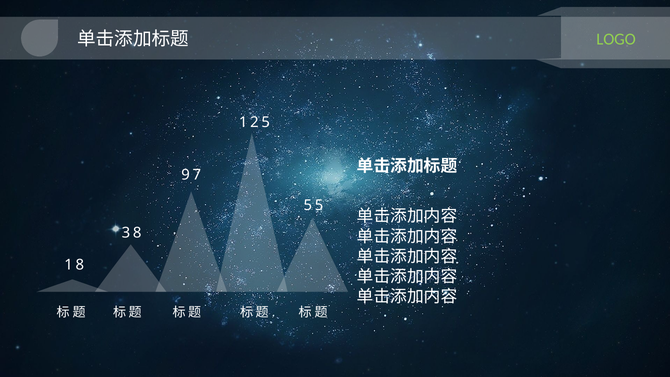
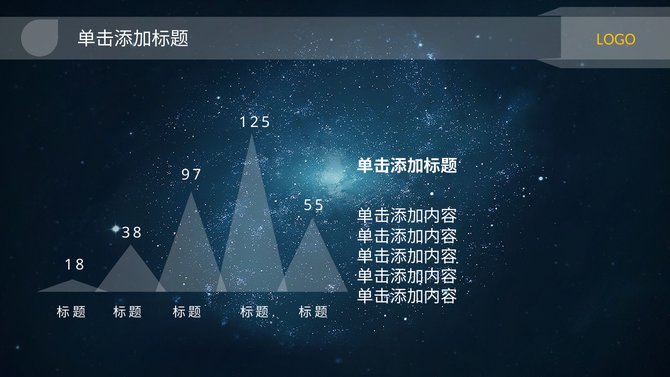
LOGO colour: light green -> yellow (616, 39)
